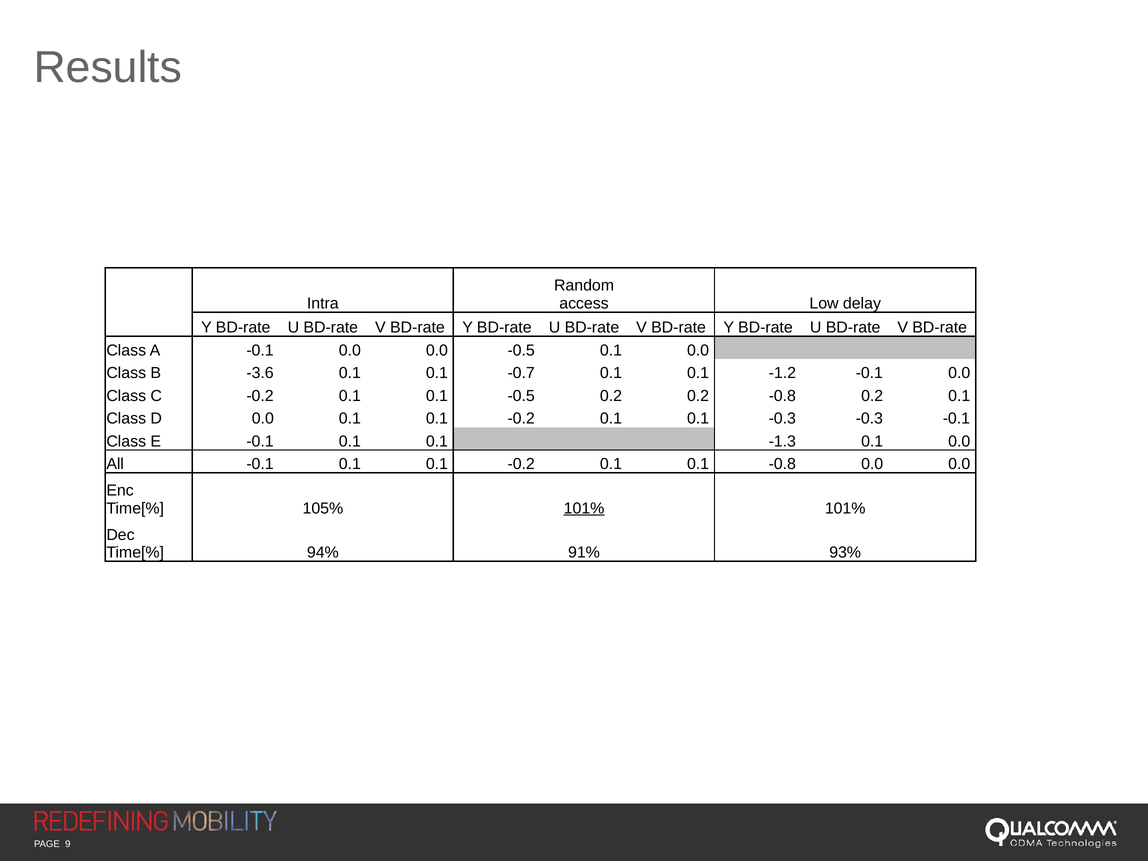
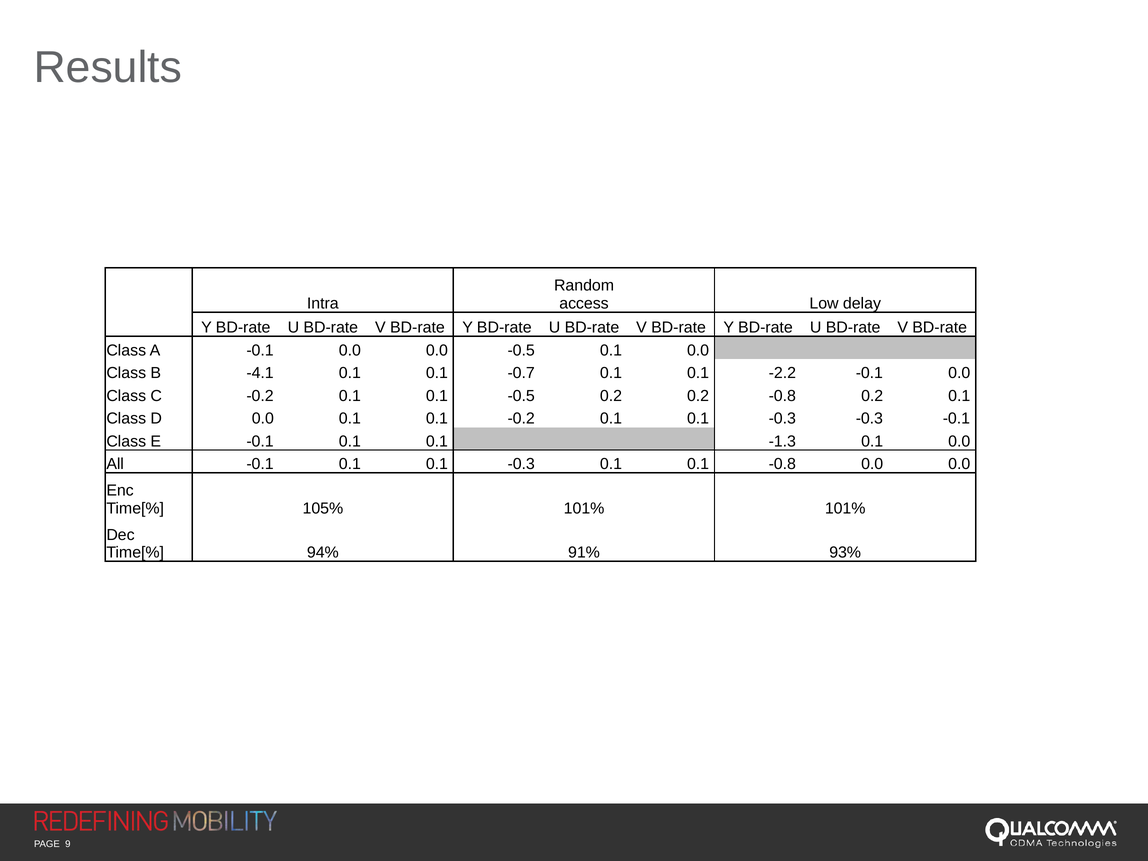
-3.6: -3.6 -> -4.1 (260, 373)
-1.2: -1.2 -> -2.2 (782, 373)
-0.1 0.1 0.1 -0.2: -0.2 -> -0.3 (521, 464)
101% underline: present -> none (584, 508)
